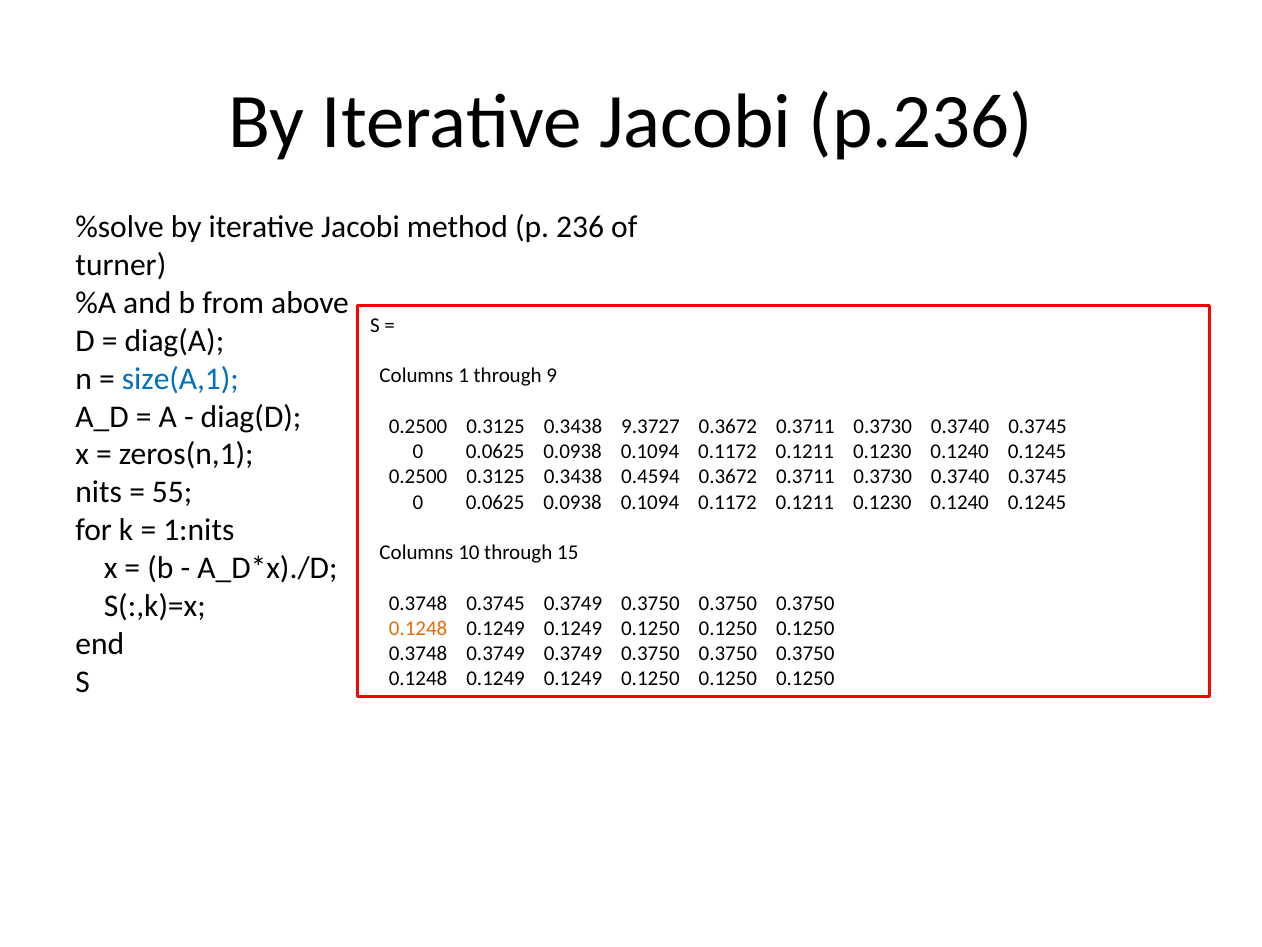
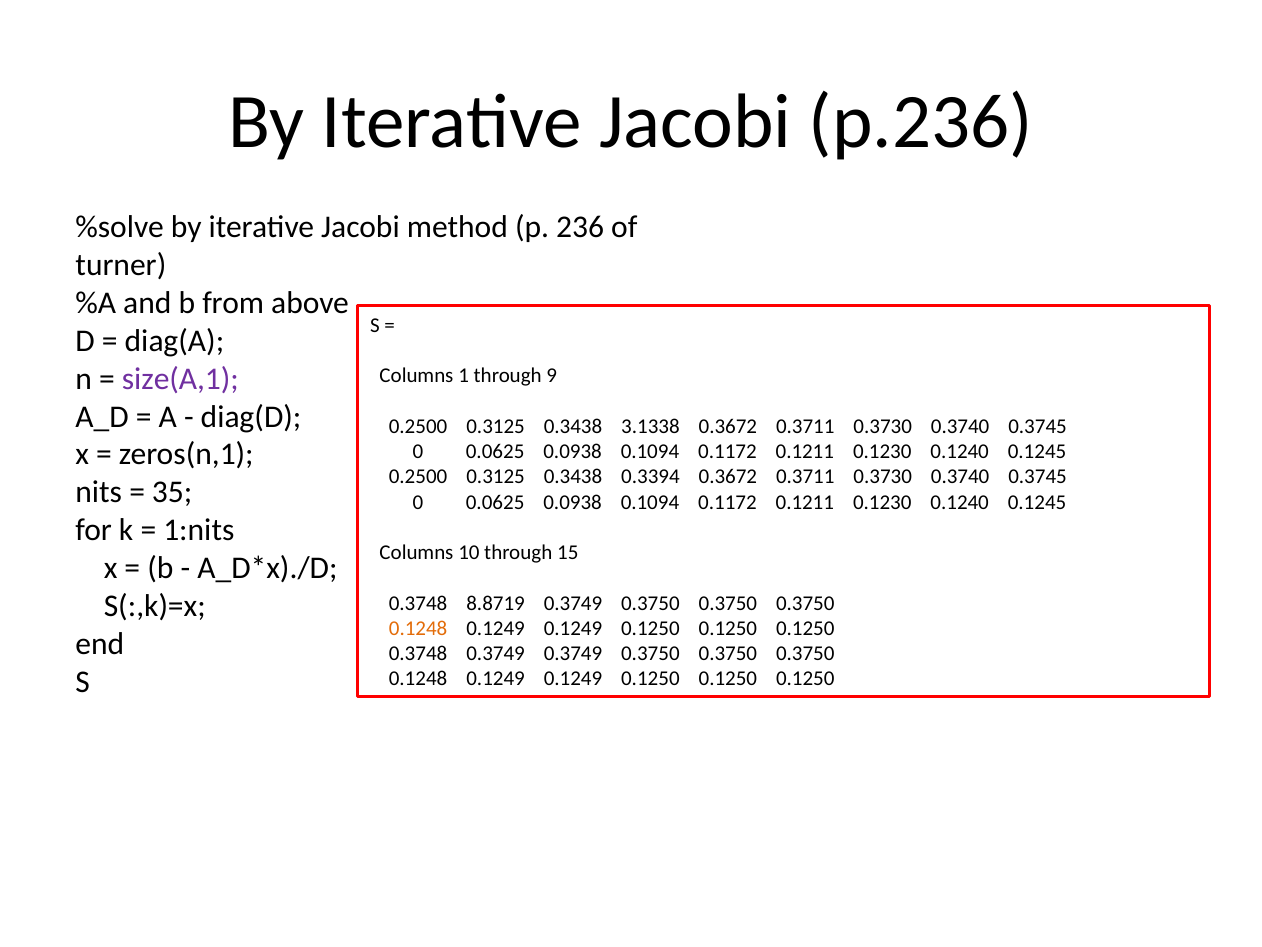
size(A,1 colour: blue -> purple (180, 379)
9.3727: 9.3727 -> 3.1338 (650, 426)
0.4594: 0.4594 -> 0.3394 (650, 477)
55: 55 -> 35 (172, 492)
0.3748 0.3745: 0.3745 -> 8.8719 (496, 603)
